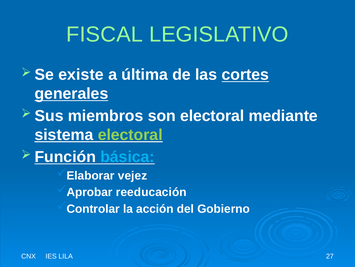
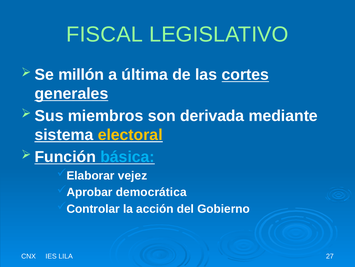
existe: existe -> millón (81, 74)
son electoral: electoral -> derivada (212, 116)
electoral colour: light green -> yellow (130, 134)
reeducación: reeducación -> democrática (151, 192)
